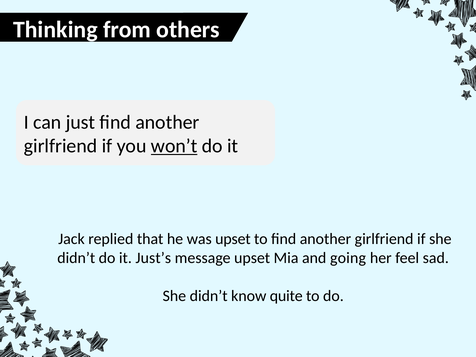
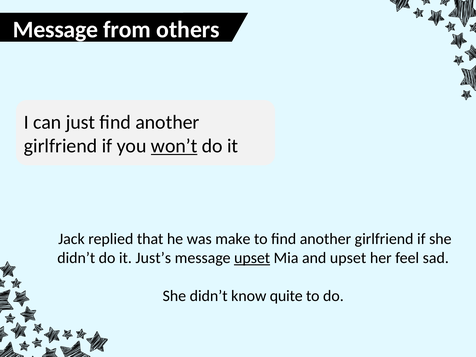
Thinking: Thinking -> Message (55, 30)
was upset: upset -> make (233, 239)
upset underline: none -> present (252, 258)
and going: going -> upset (348, 258)
